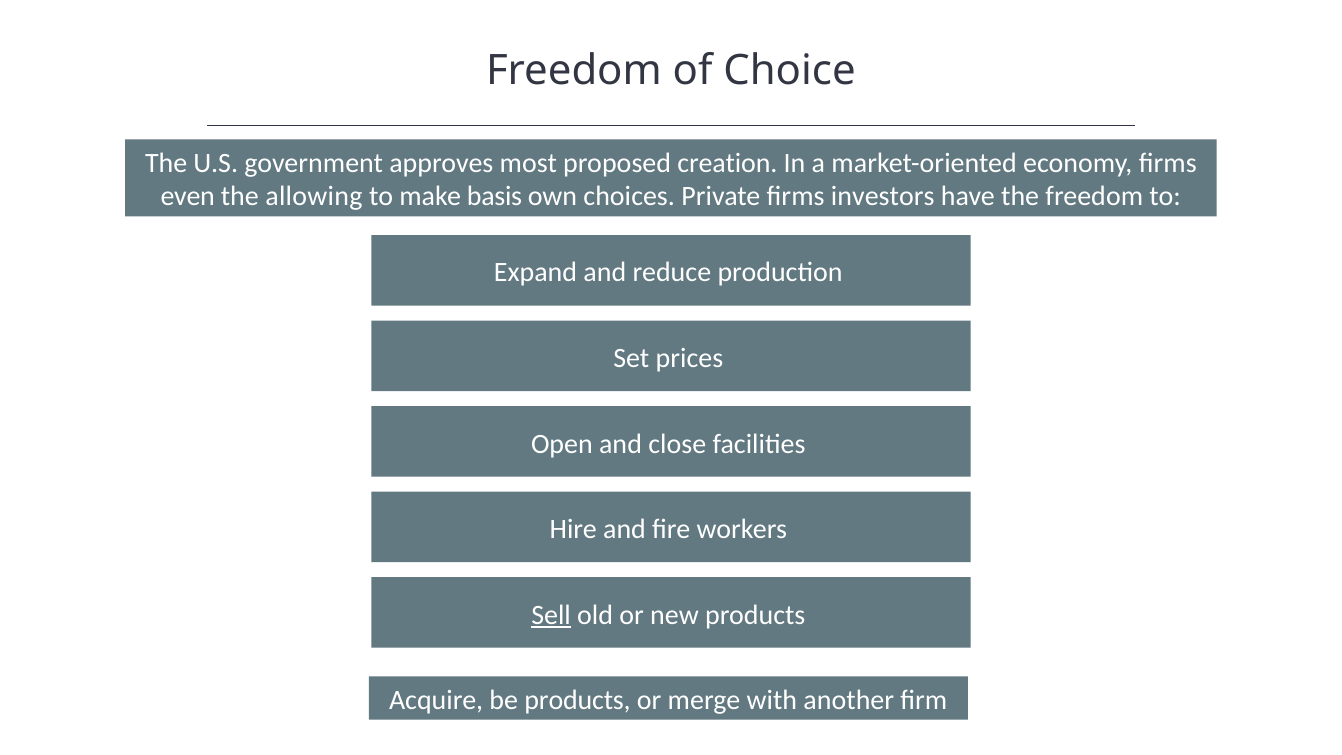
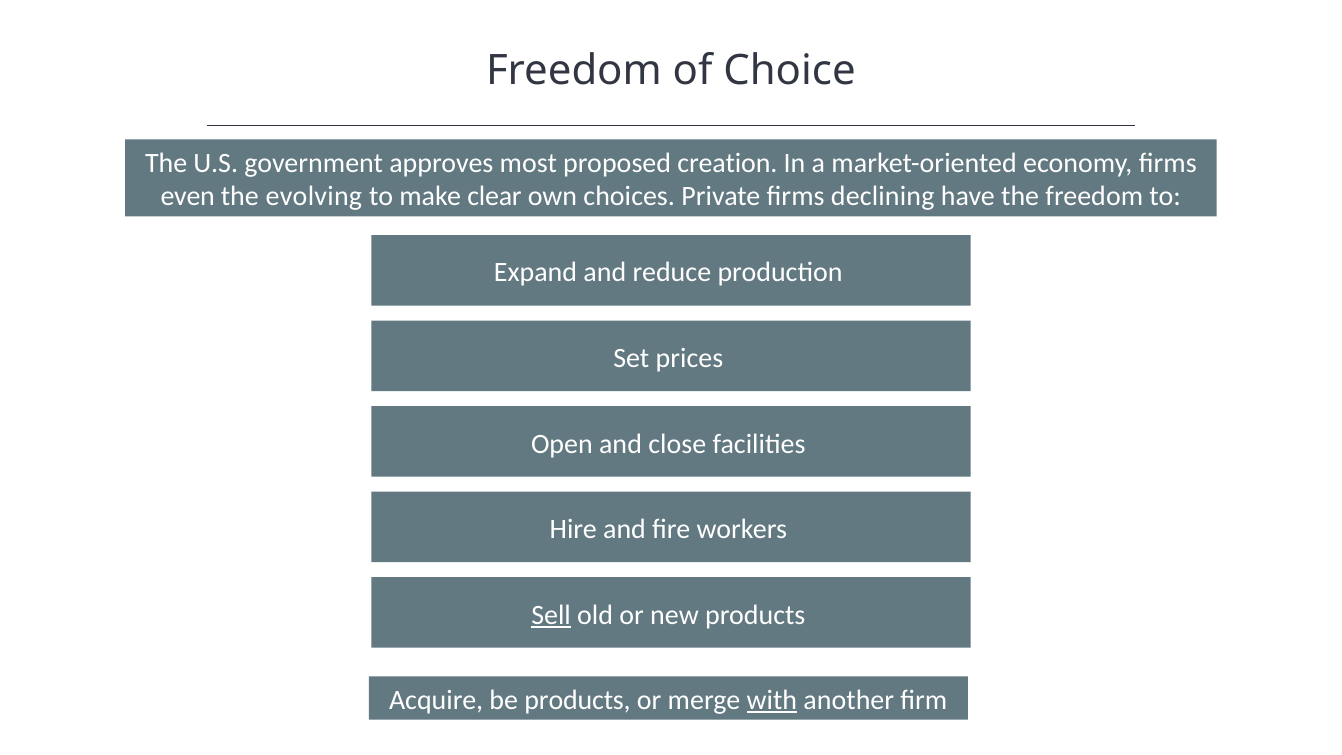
allowing: allowing -> evolving (314, 197)
basis: basis -> clear (494, 197)
investors: investors -> declining (883, 197)
with underline: none -> present (772, 700)
